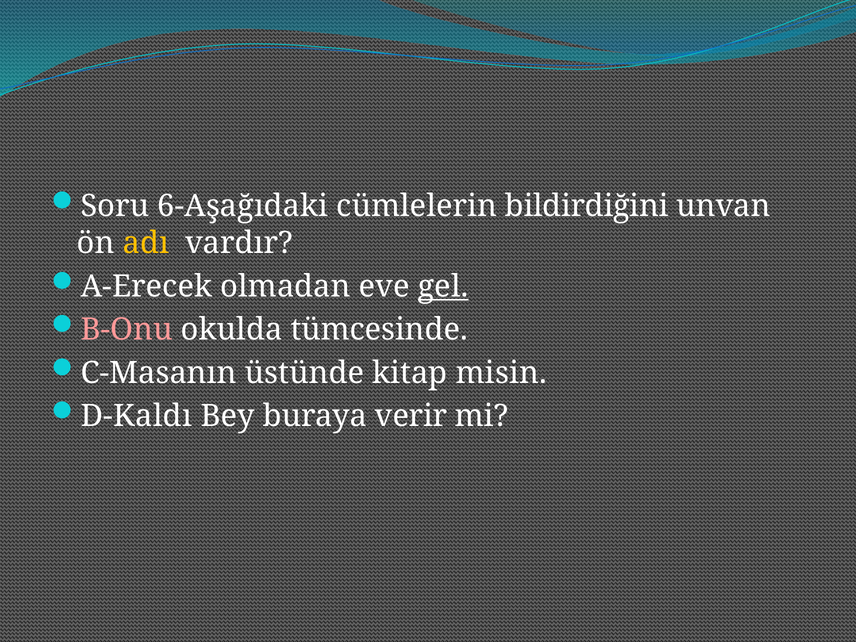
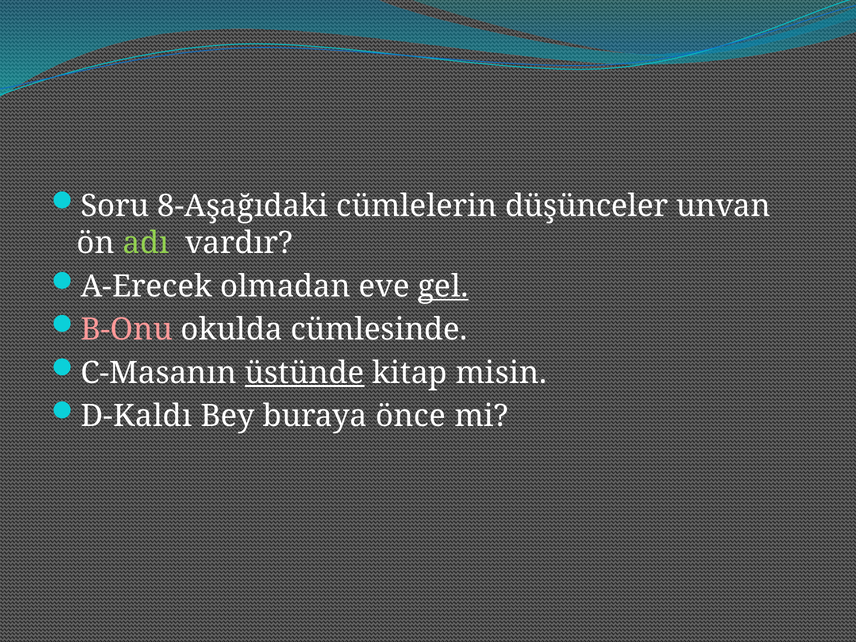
6-Aşağıdaki: 6-Aşağıdaki -> 8-Aşağıdaki (243, 206)
bildirdiğini: bildirdiğini -> düşünceler (587, 206)
adı colour: yellow -> light green (146, 243)
tümcesinde: tümcesinde -> cümlesinde (379, 330)
üstünde underline: none -> present (305, 373)
verir: verir -> önce (411, 416)
